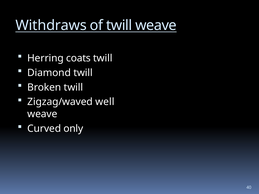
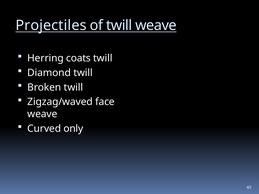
Withdraws: Withdraws -> Projectiles (51, 25)
well: well -> face (105, 102)
